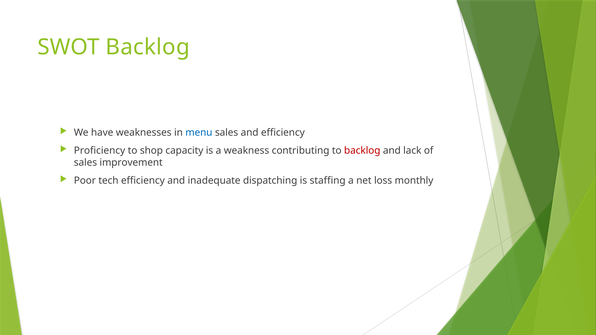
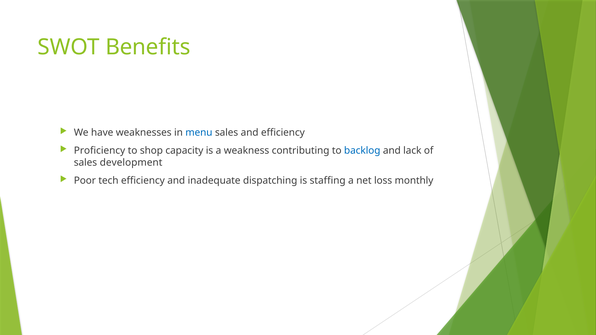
SWOT Backlog: Backlog -> Benefits (148, 47)
backlog colour: red -> blue (362, 151)
improvement: improvement -> development (131, 163)
